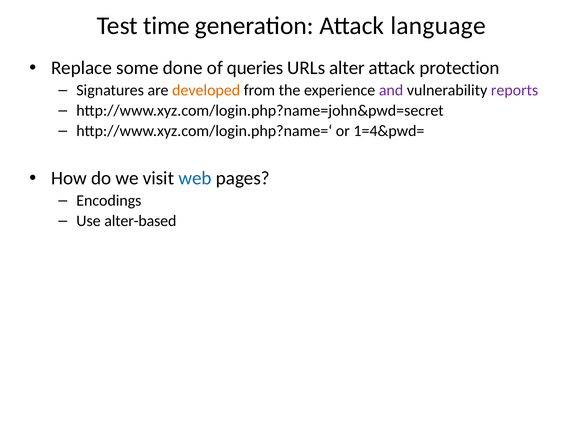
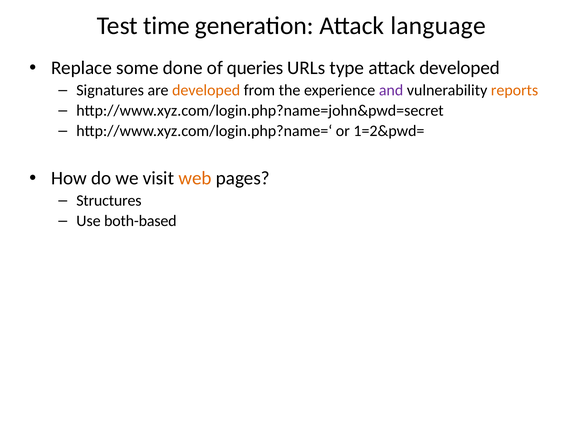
alter: alter -> type (347, 68)
attack protection: protection -> developed (460, 68)
reports colour: purple -> orange (515, 90)
1=4&pwd=: 1=4&pwd= -> 1=2&pwd= (389, 131)
web colour: blue -> orange (195, 178)
Encodings: Encodings -> Structures (109, 200)
alter-based: alter-based -> both-based (140, 221)
